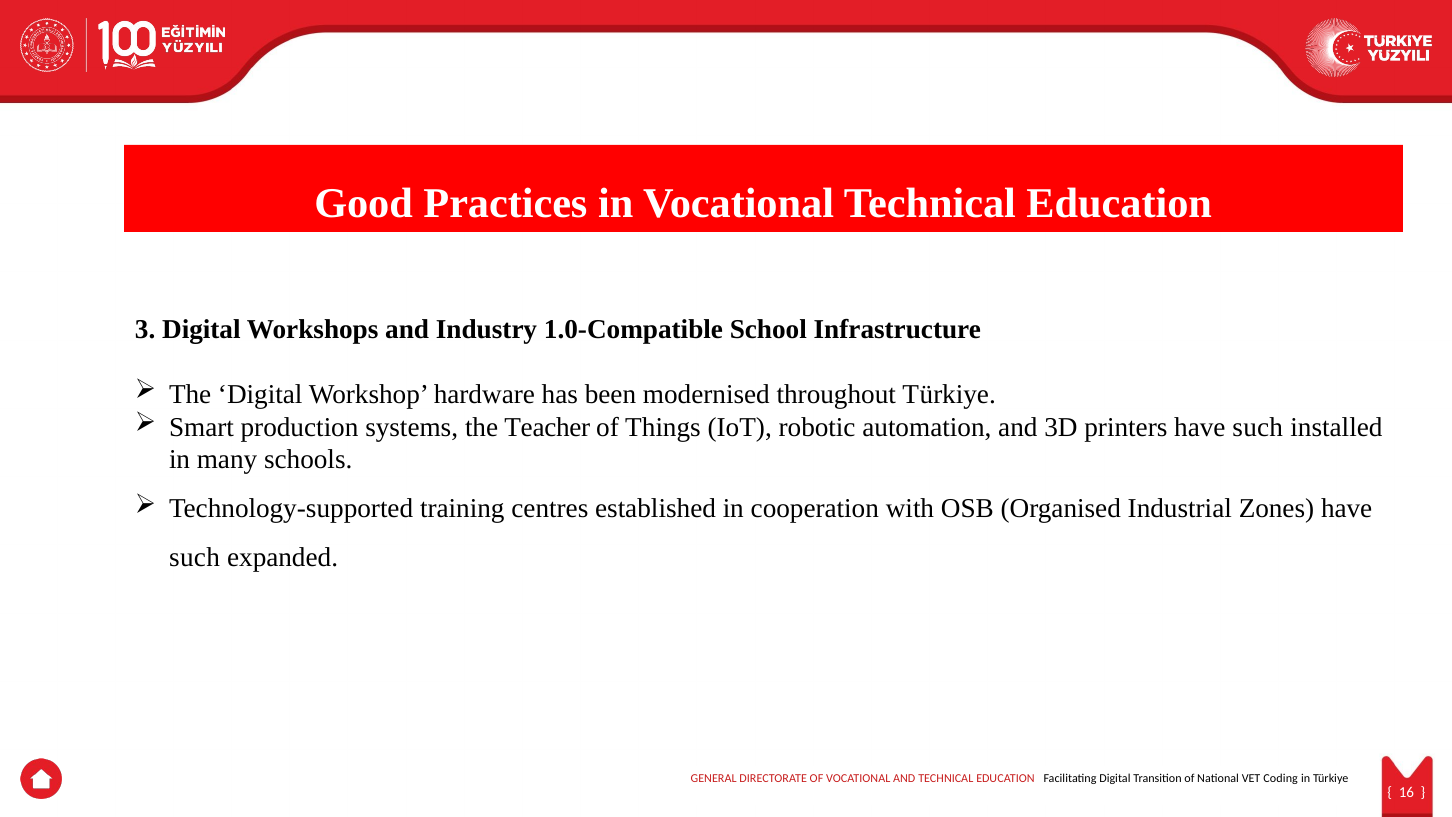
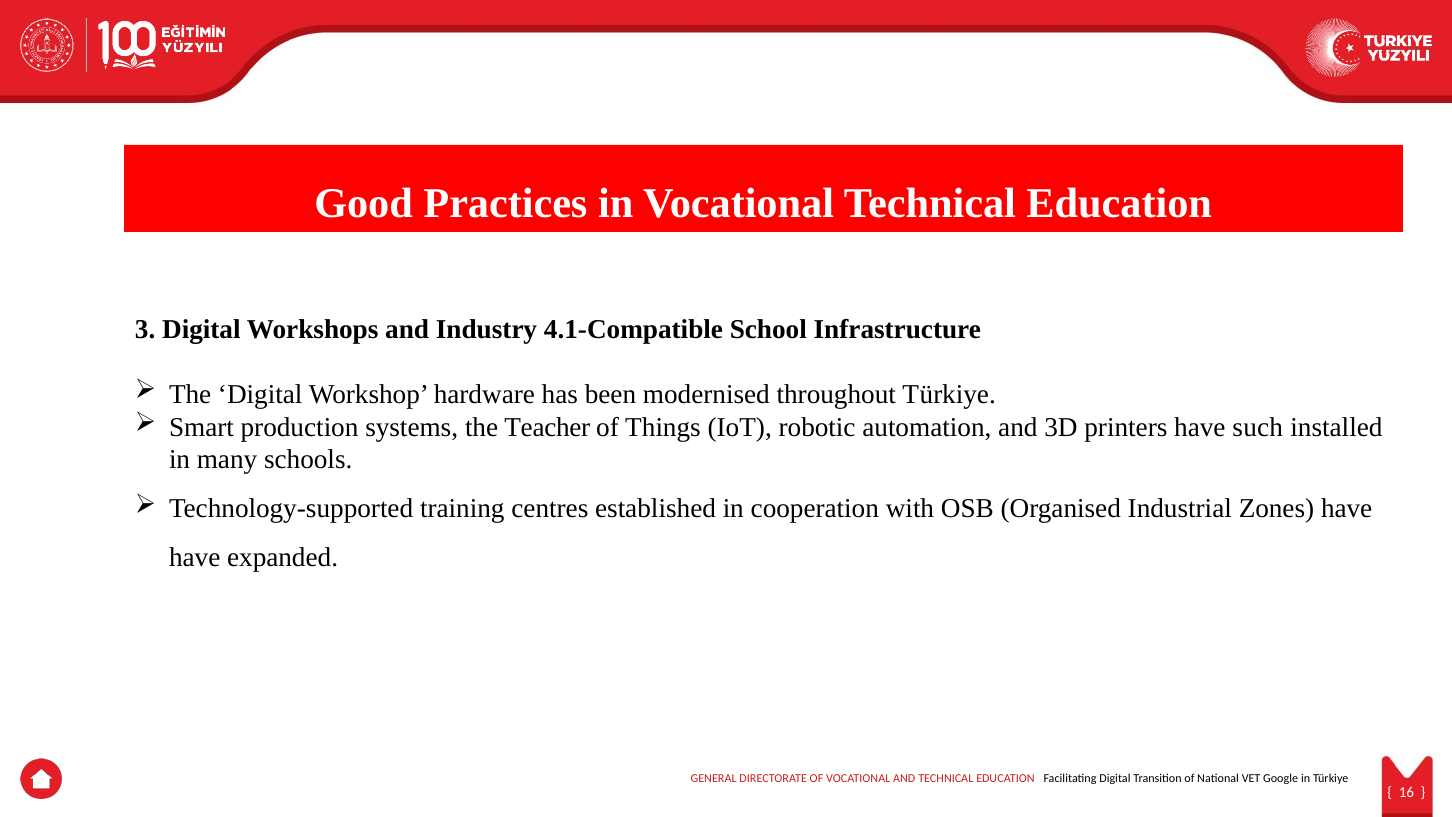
1.0-Compatible: 1.0-Compatible -> 4.1-Compatible (633, 329)
such: such -> have (195, 558)
Coding: Coding -> Google (1281, 778)
